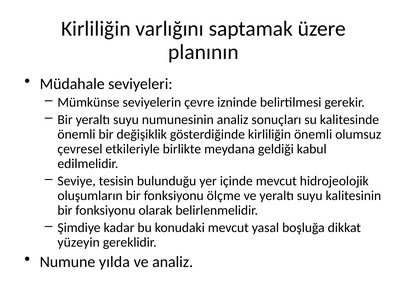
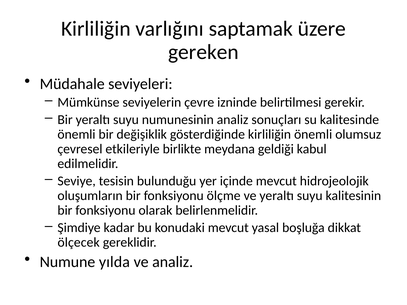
planının: planının -> gereken (203, 52)
yüzeyin: yüzeyin -> ölçecek (79, 243)
